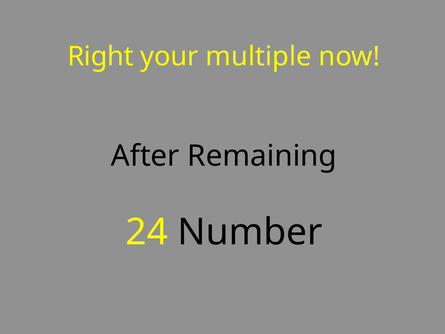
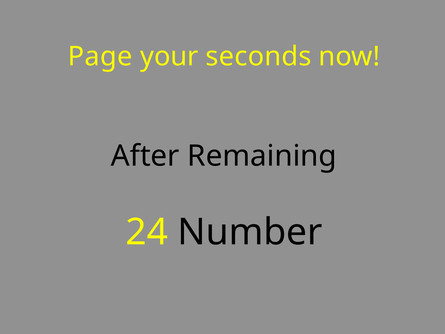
Right: Right -> Page (100, 56)
multiple: multiple -> seconds (258, 56)
